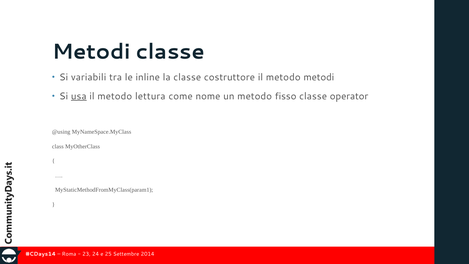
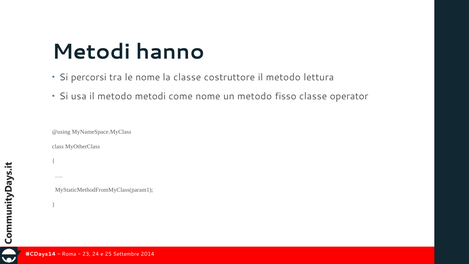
Metodi classe: classe -> hanno (170, 52)
variabili: variabili -> percorsi (89, 77)
le inline: inline -> nome (148, 77)
metodo metodi: metodi -> lettura (319, 77)
usa underline: present -> none (79, 96)
metodo lettura: lettura -> metodi (150, 96)
